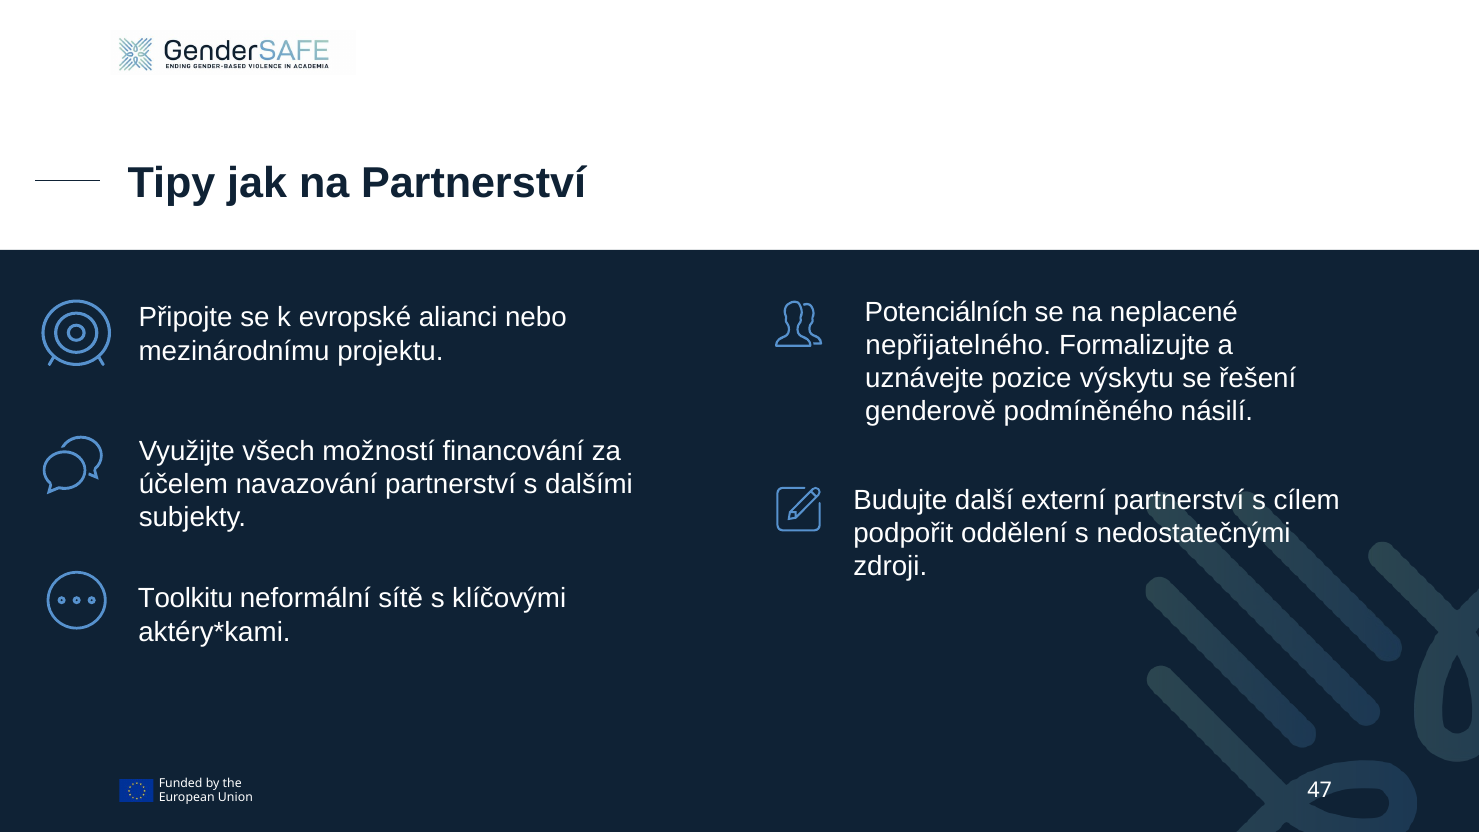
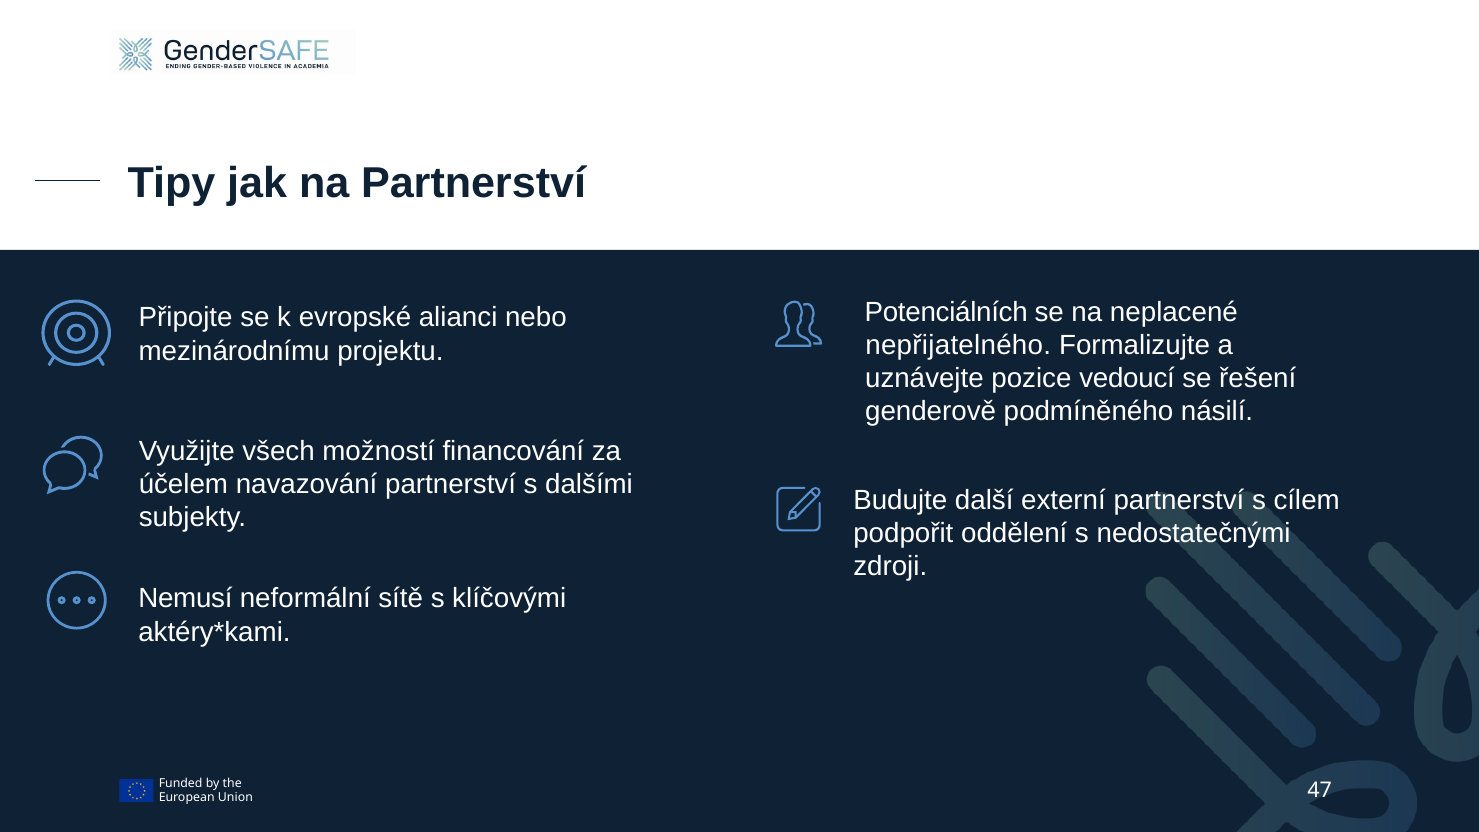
výskytu: výskytu -> vedoucí (1127, 378)
Toolkitu: Toolkitu -> Nemusí (185, 599)
